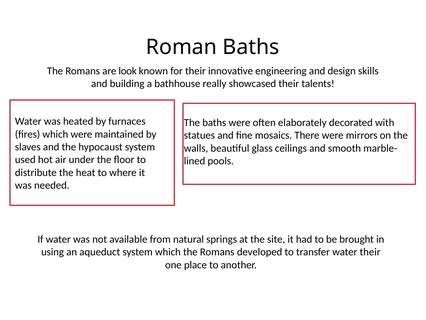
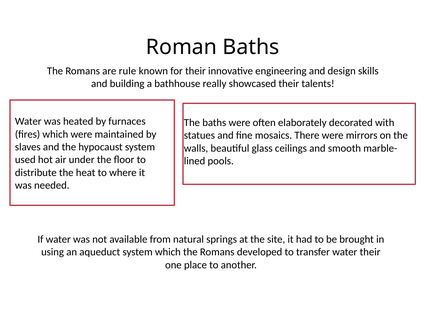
look: look -> rule (127, 71)
